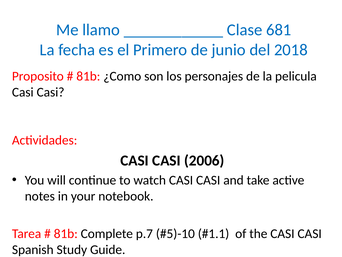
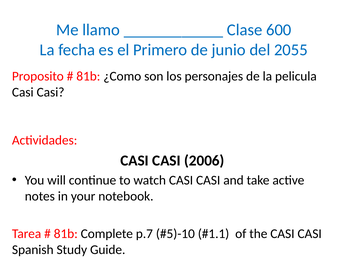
681: 681 -> 600 (279, 30)
2018: 2018 -> 2055 (291, 50)
